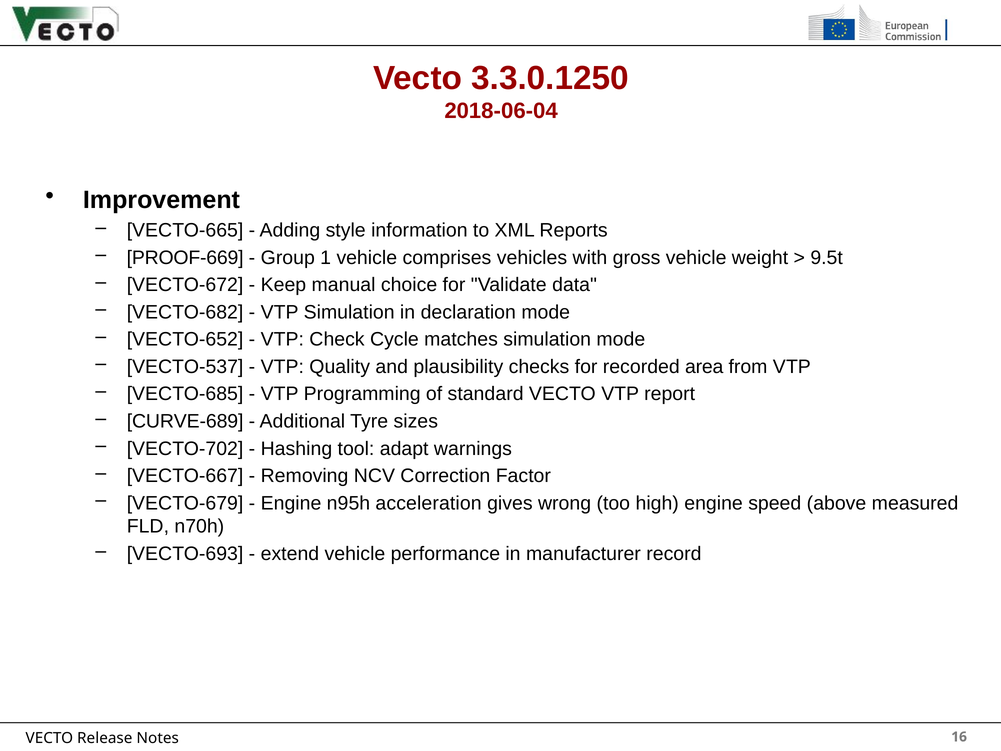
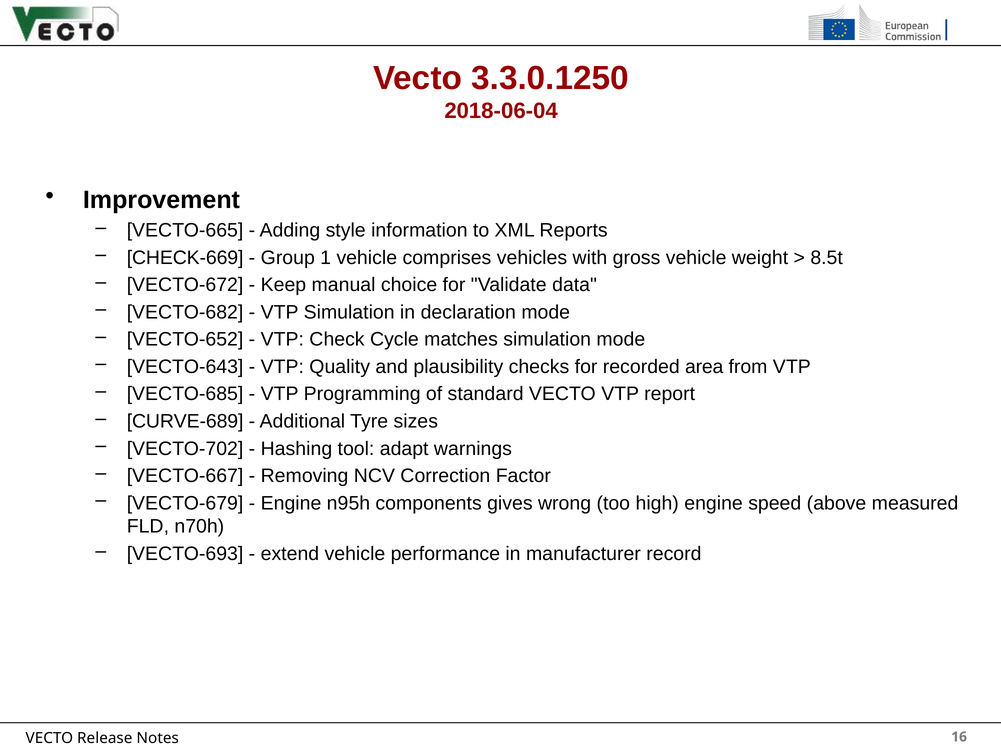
PROOF-669: PROOF-669 -> CHECK-669 (185, 258)
9.5t: 9.5t -> 8.5t (827, 258)
VECTO-537: VECTO-537 -> VECTO-643 (185, 367)
acceleration: acceleration -> components (429, 503)
